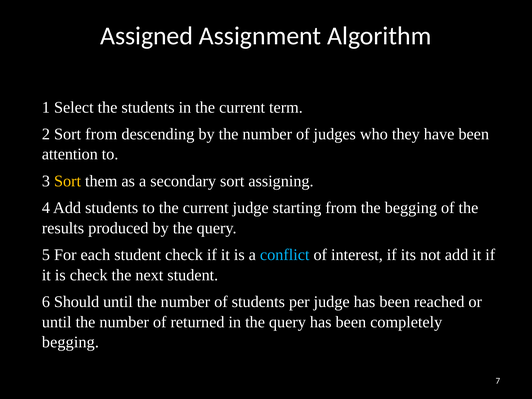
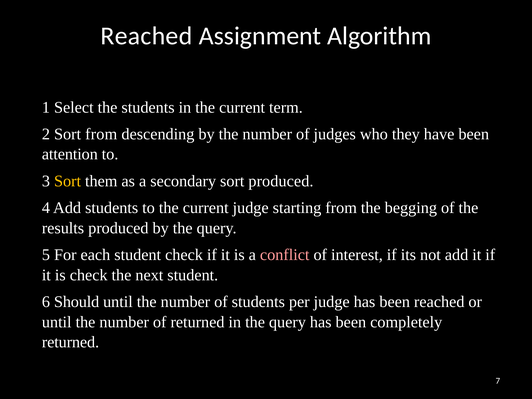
Assigned: Assigned -> Reached (146, 36)
sort assigning: assigning -> produced (281, 181)
conflict colour: light blue -> pink (285, 255)
begging: begging -> returned (71, 342)
